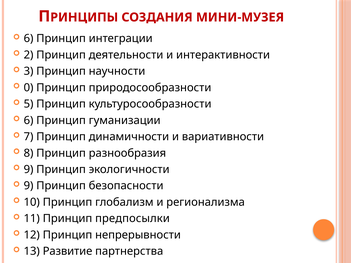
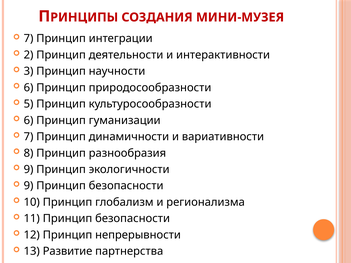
6: 6 -> 7 (29, 39)
0: 0 -> 6 (29, 88)
11 Принцип предпосылки: предпосылки -> безопасности (133, 219)
